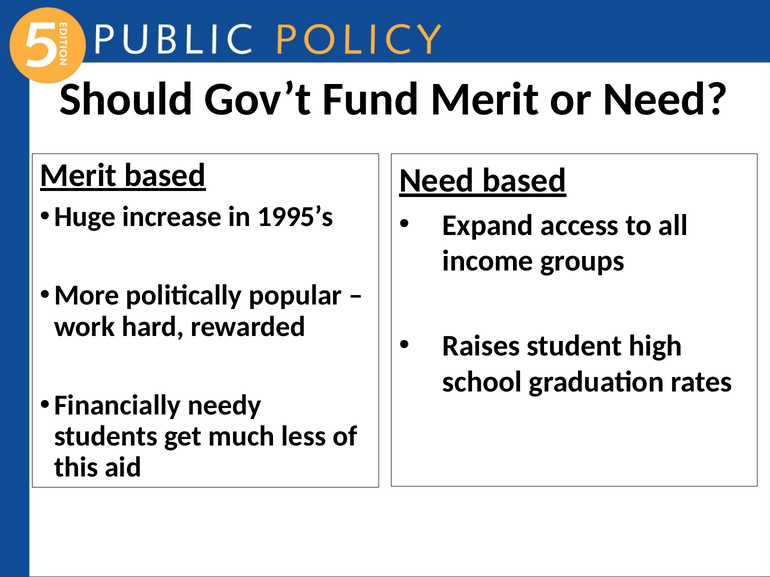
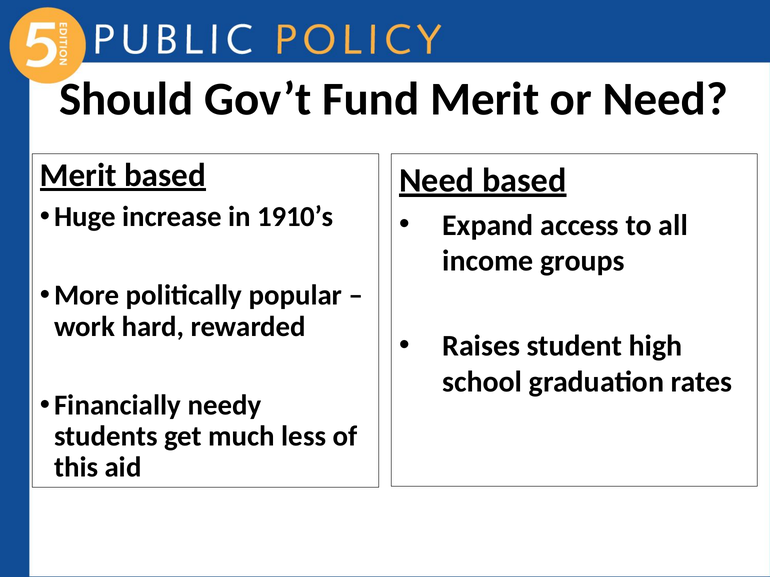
1995’s: 1995’s -> 1910’s (295, 217)
